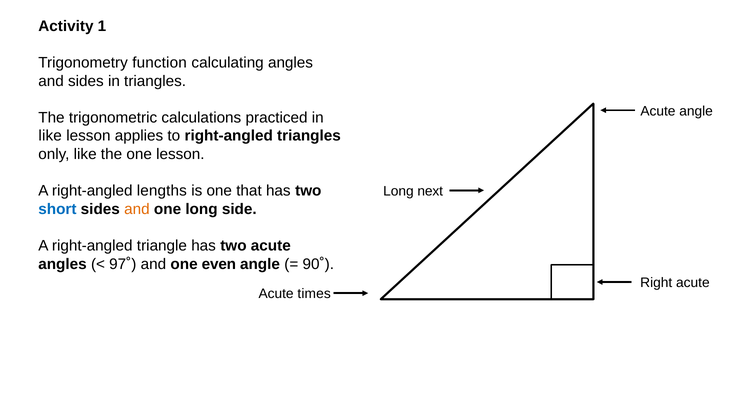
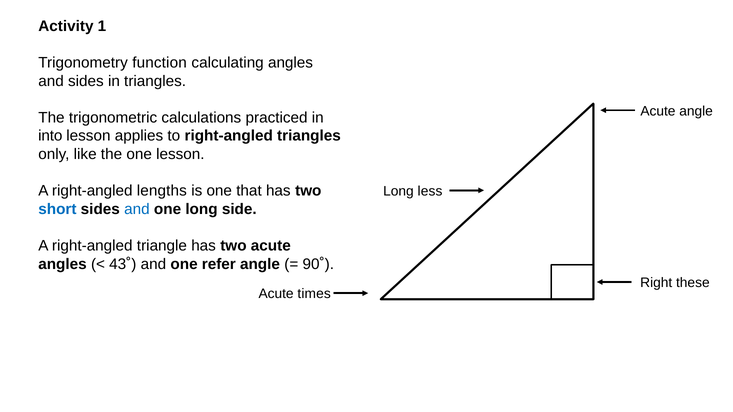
like: like -> into (50, 136)
next: next -> less (430, 191)
and colour: orange -> blue (137, 209)
97˚: 97˚ -> 43˚ (123, 264)
even: even -> refer (219, 264)
Right acute: acute -> these (693, 283)
